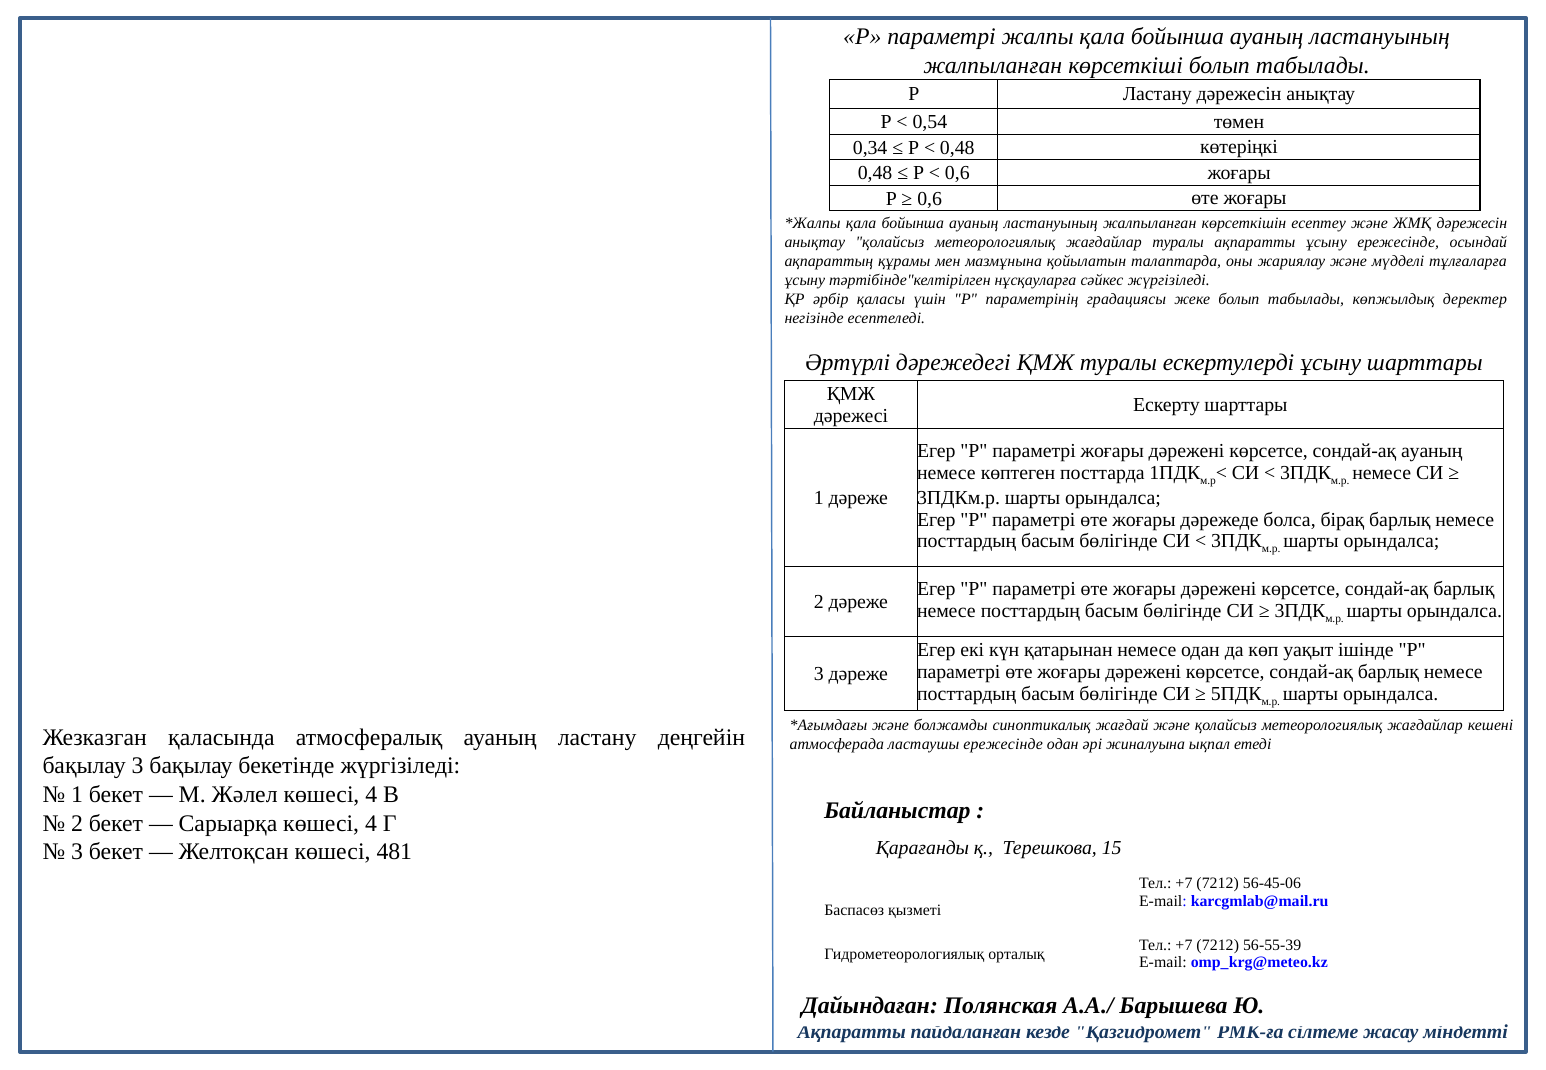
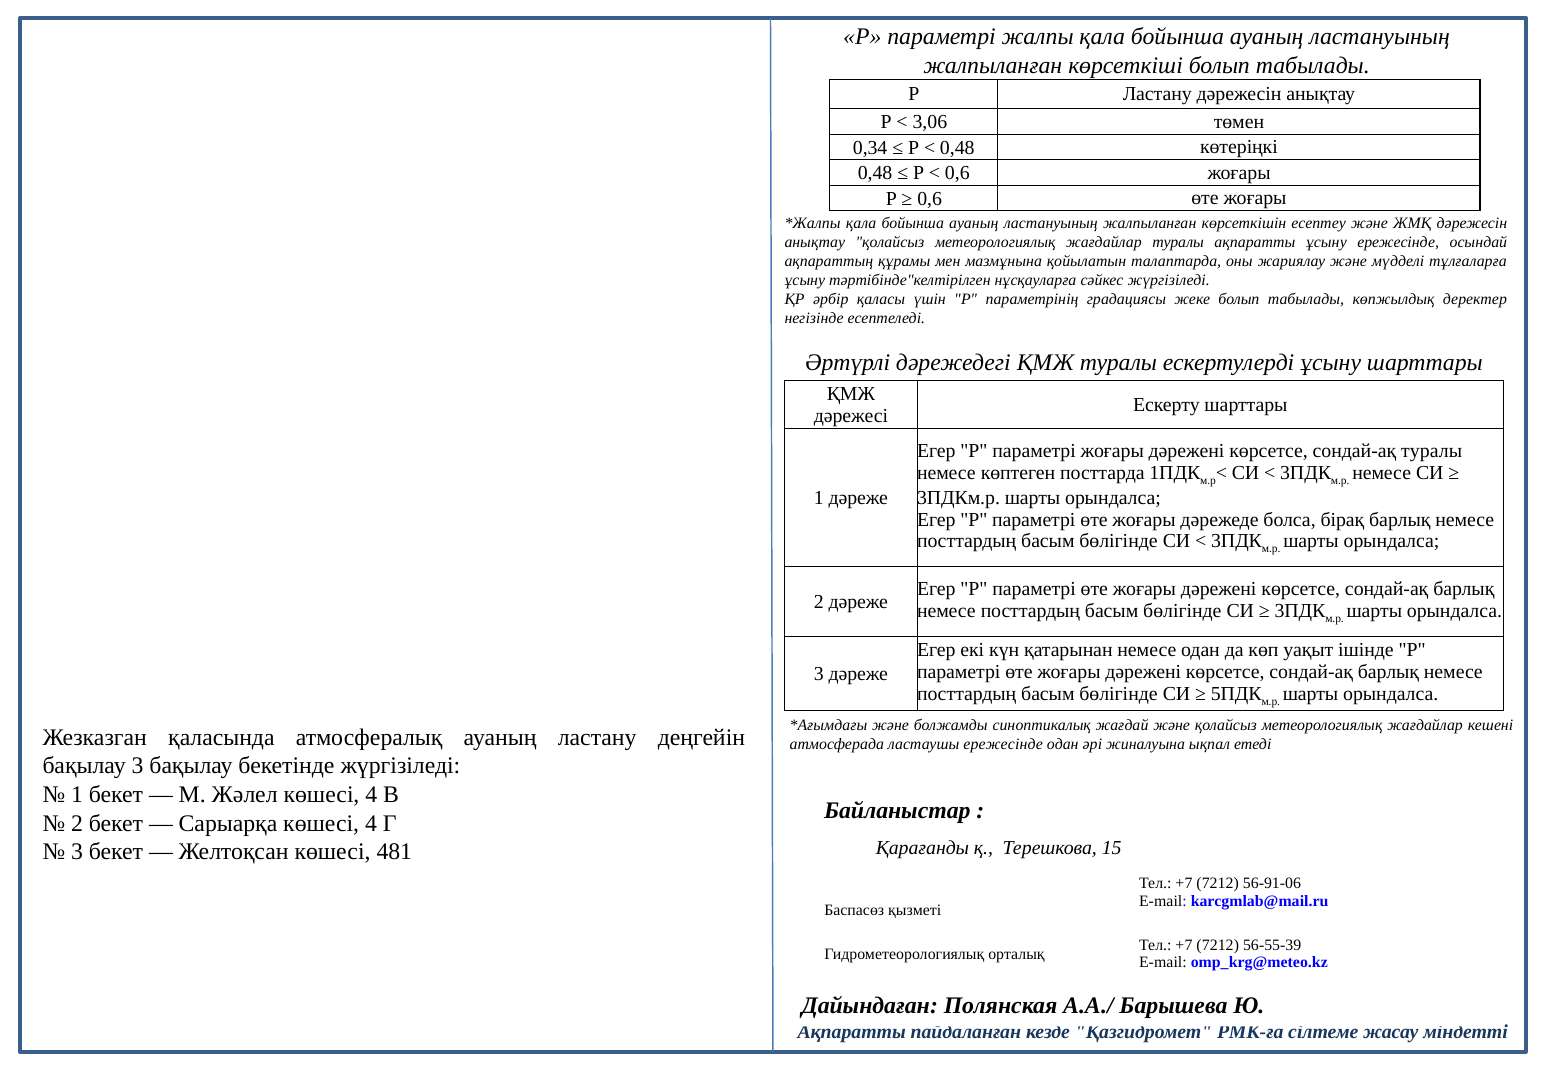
0,54: 0,54 -> 3,06 (930, 122)
сондай-ақ ауаның: ауаның -> туралы (1432, 451)
56-45-06: 56-45-06 -> 56-91-06 (1272, 884)
